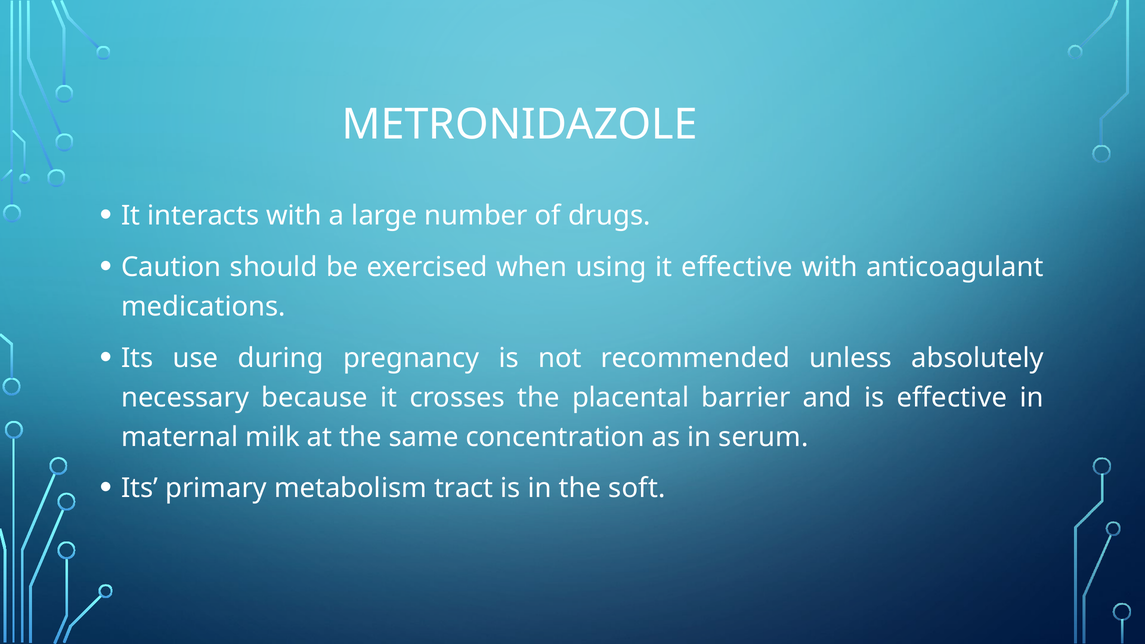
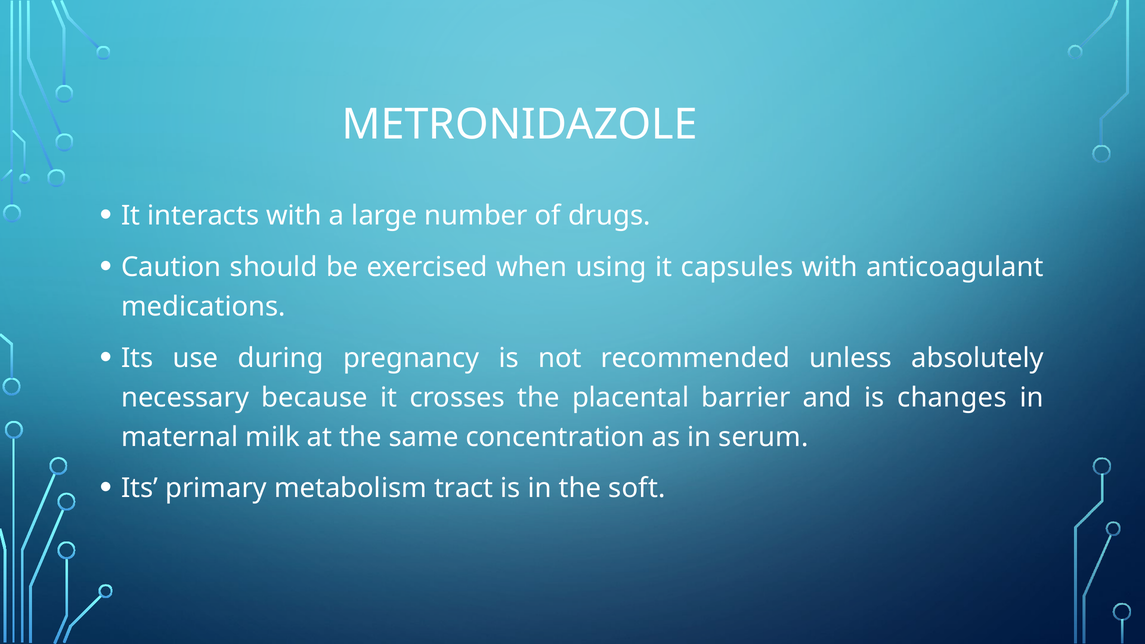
it effective: effective -> capsules (737, 267)
is effective: effective -> changes (952, 398)
